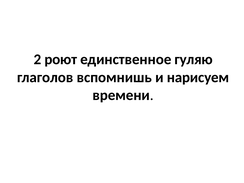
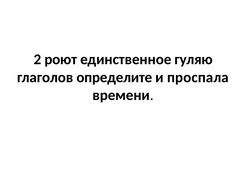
вспомнишь: вспомнишь -> определите (114, 77)
нарисуем: нарисуем -> проспала (198, 77)
